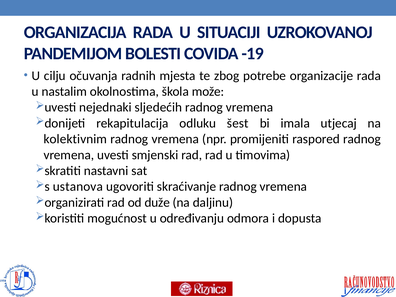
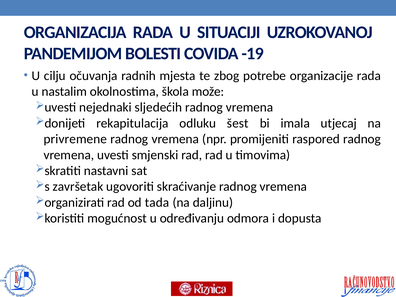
kolektivnim: kolektivnim -> privremene (75, 139)
ustanova: ustanova -> završetak (78, 187)
duže: duže -> tada (157, 202)
